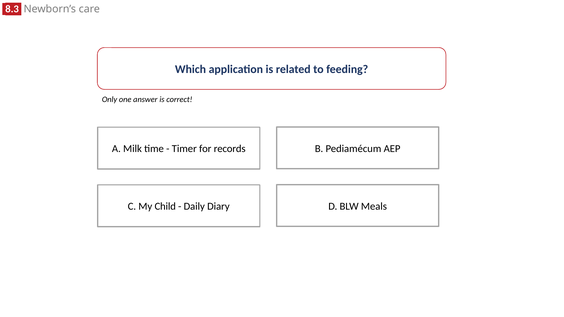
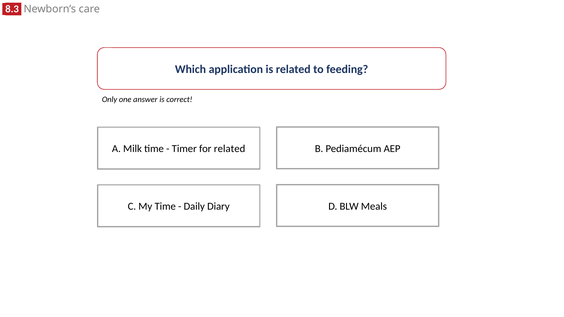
for records: records -> related (230, 149)
My Child: Child -> Time (165, 207)
